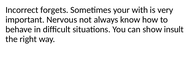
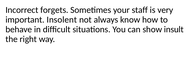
with: with -> staff (140, 10)
Nervous: Nervous -> Insolent (62, 20)
